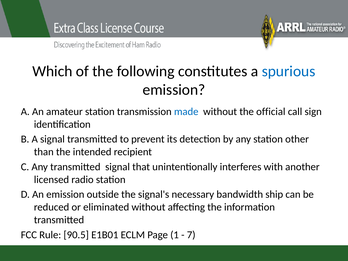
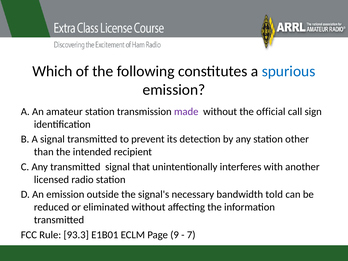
made colour: blue -> purple (186, 111)
ship: ship -> told (274, 194)
90.5: 90.5 -> 93.3 (76, 235)
1: 1 -> 9 (175, 235)
